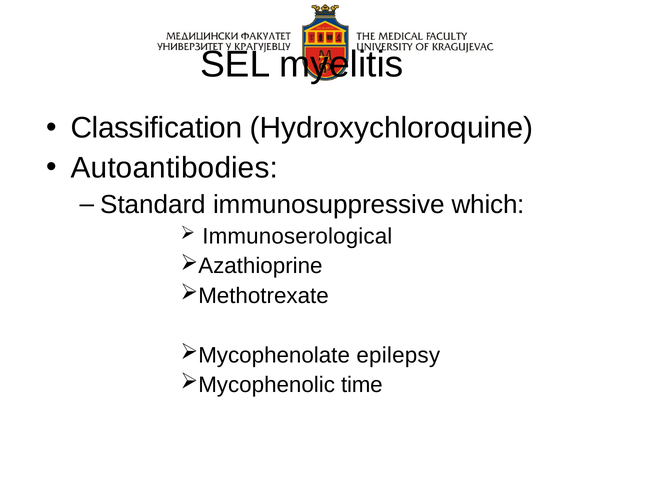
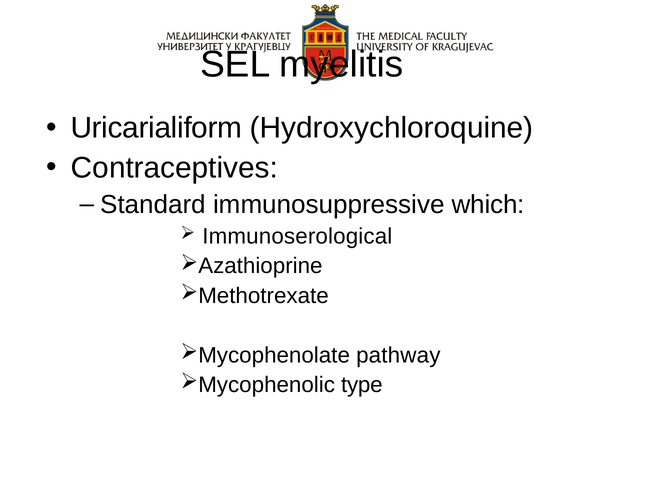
Classification: Classification -> Uricarialiform (156, 128)
Autoantibodies: Autoantibodies -> Contraceptives (174, 168)
epilepsy: epilepsy -> pathway (398, 355)
time: time -> type (362, 385)
